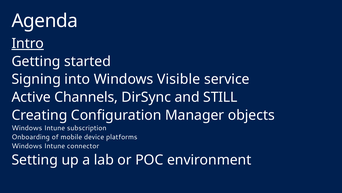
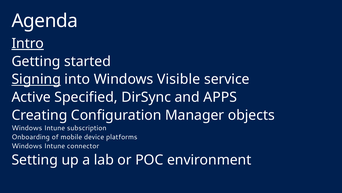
Signing underline: none -> present (36, 79)
Channels: Channels -> Specified (86, 97)
STILL: STILL -> APPS (220, 97)
